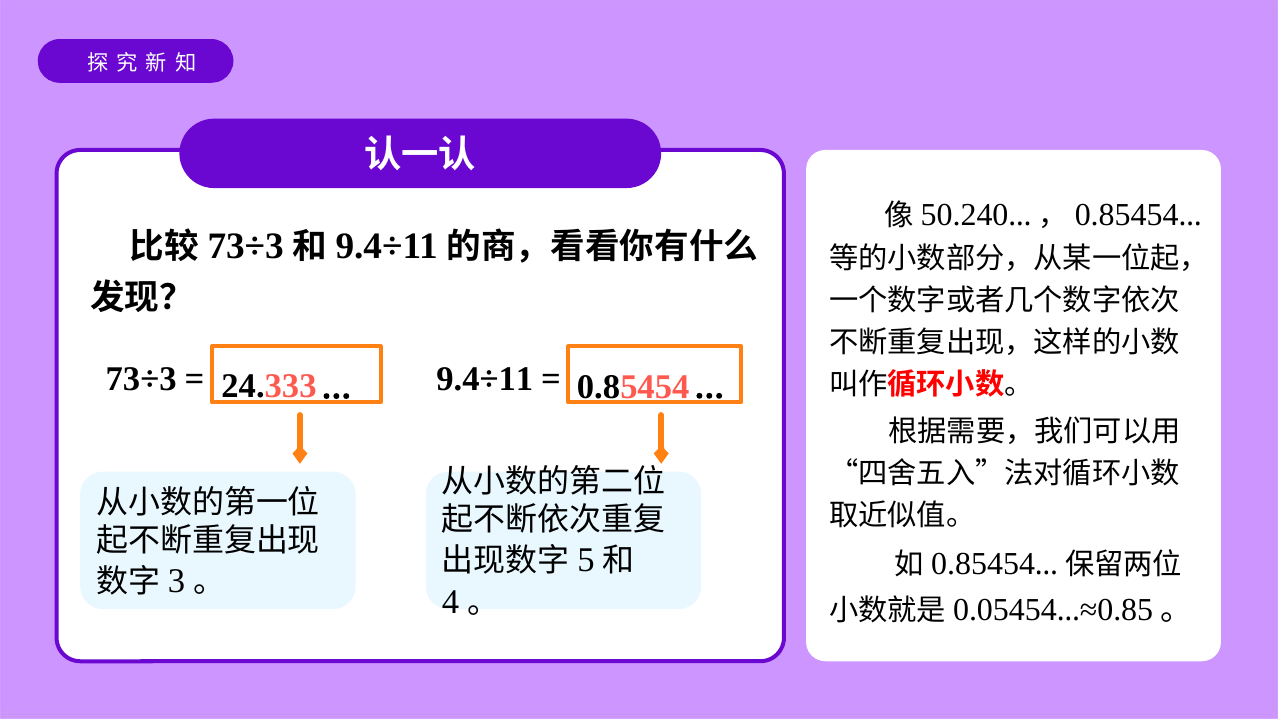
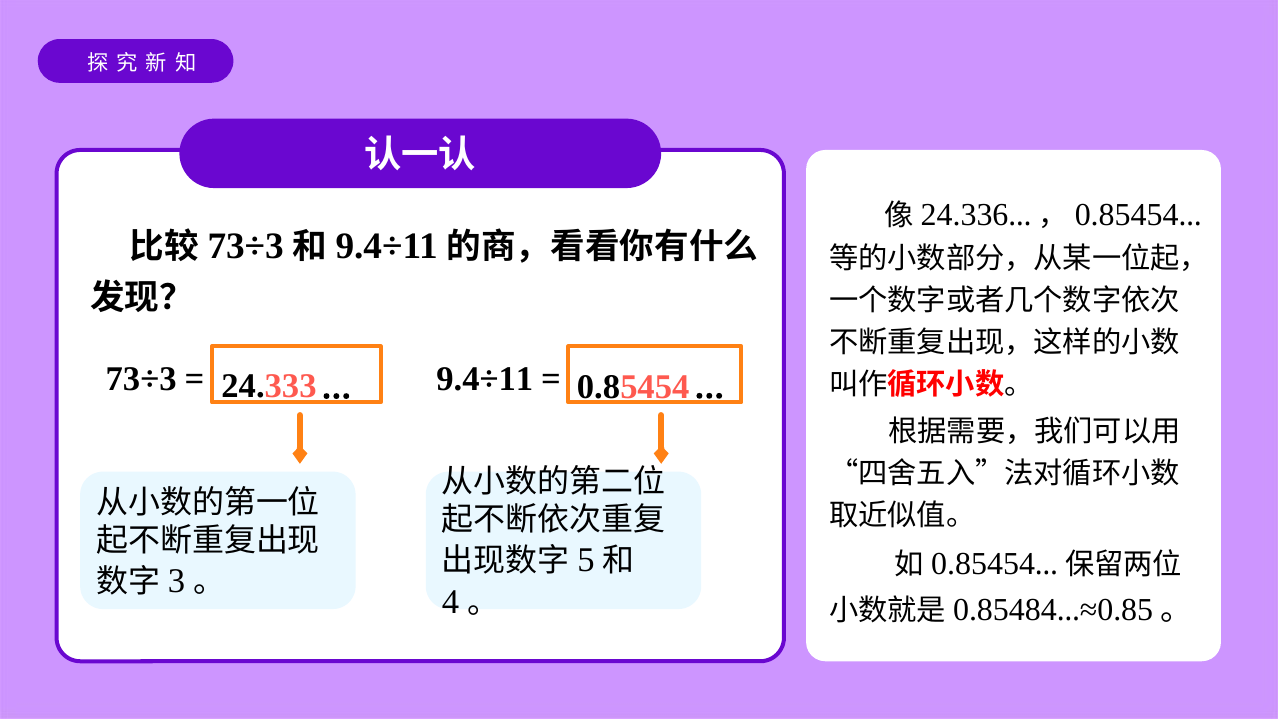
50.240: 50.240 -> 24.336 (965, 215)
0.05454: 0.05454 -> 0.85484 (1005, 610)
